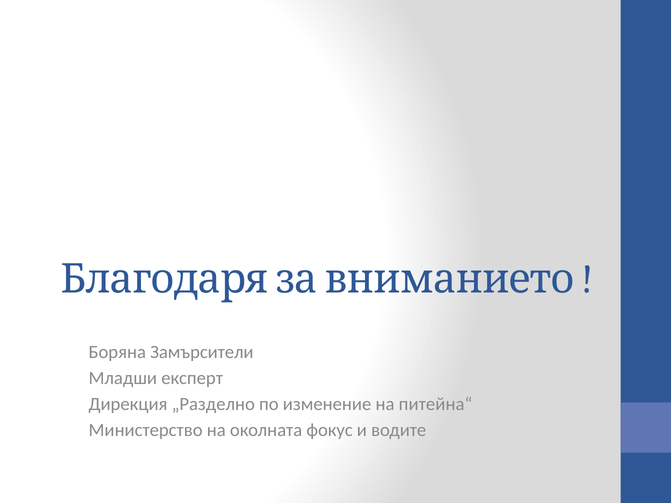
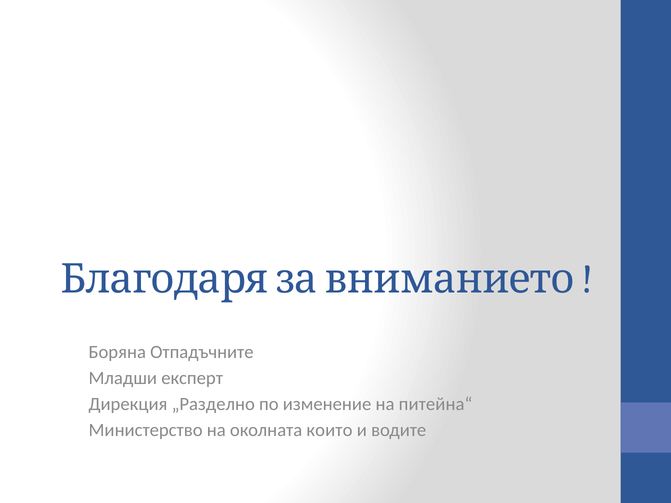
Замърсители: Замърсители -> Отпадъчните (202, 352)
фокус: фокус -> които (329, 430)
